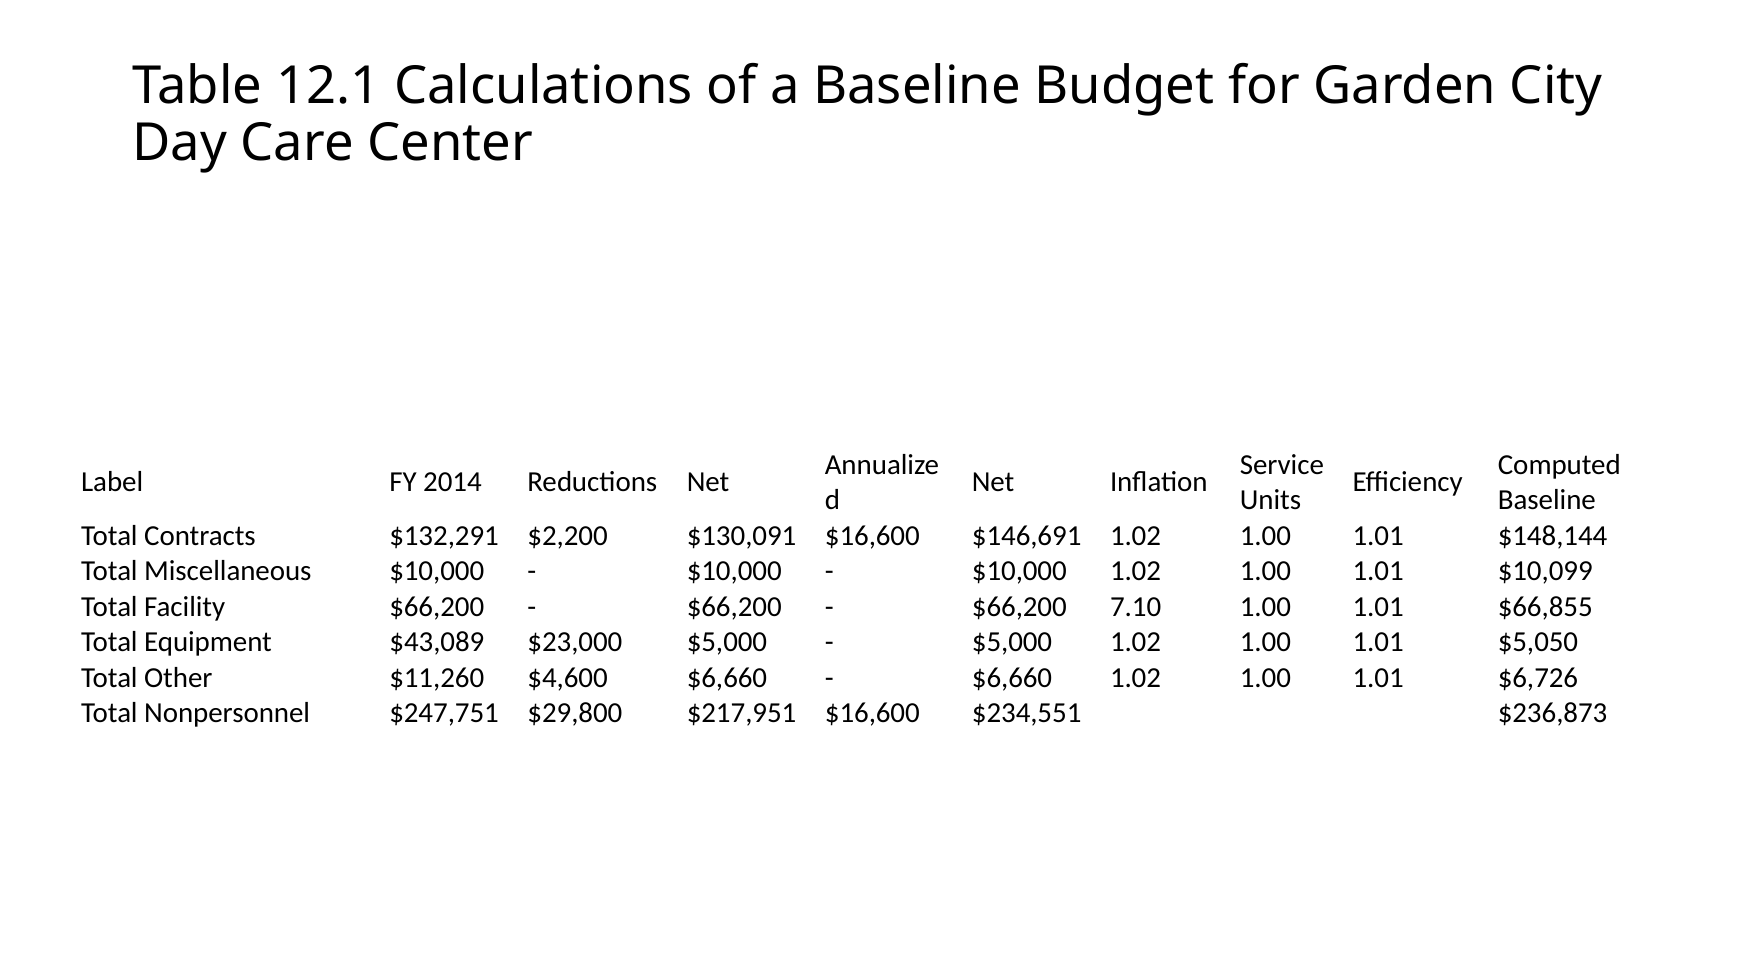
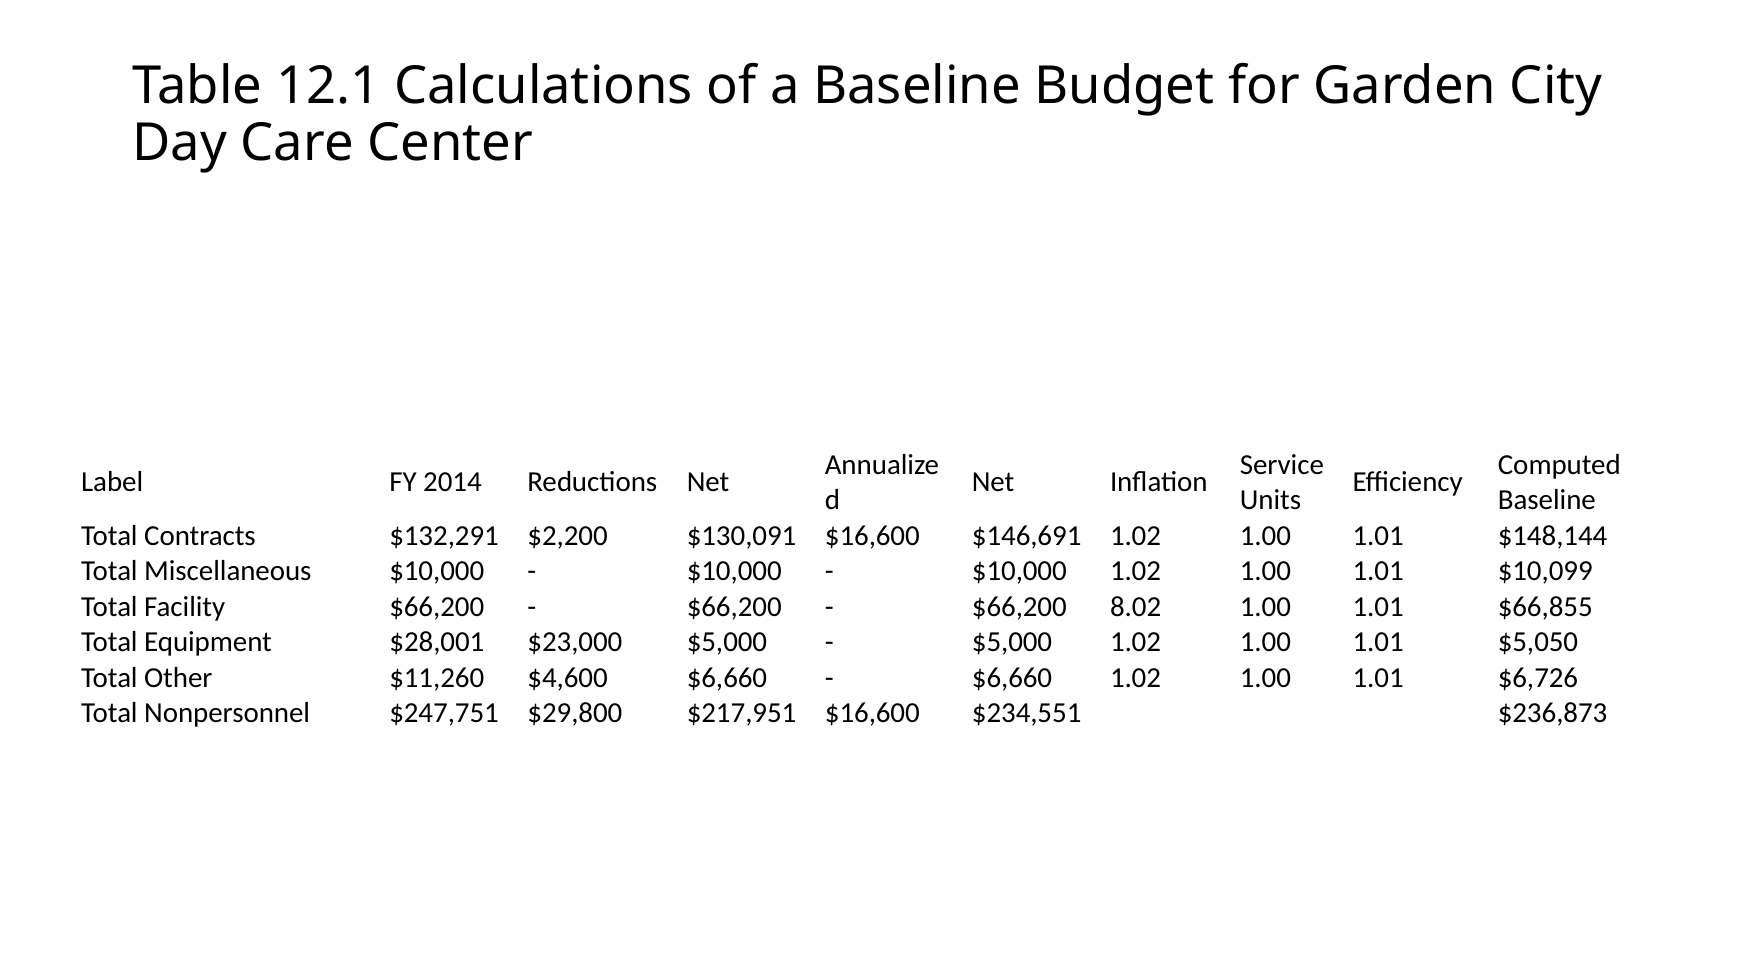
7.10: 7.10 -> 8.02 (1136, 607)
$43,089: $43,089 -> $28,001 (437, 642)
